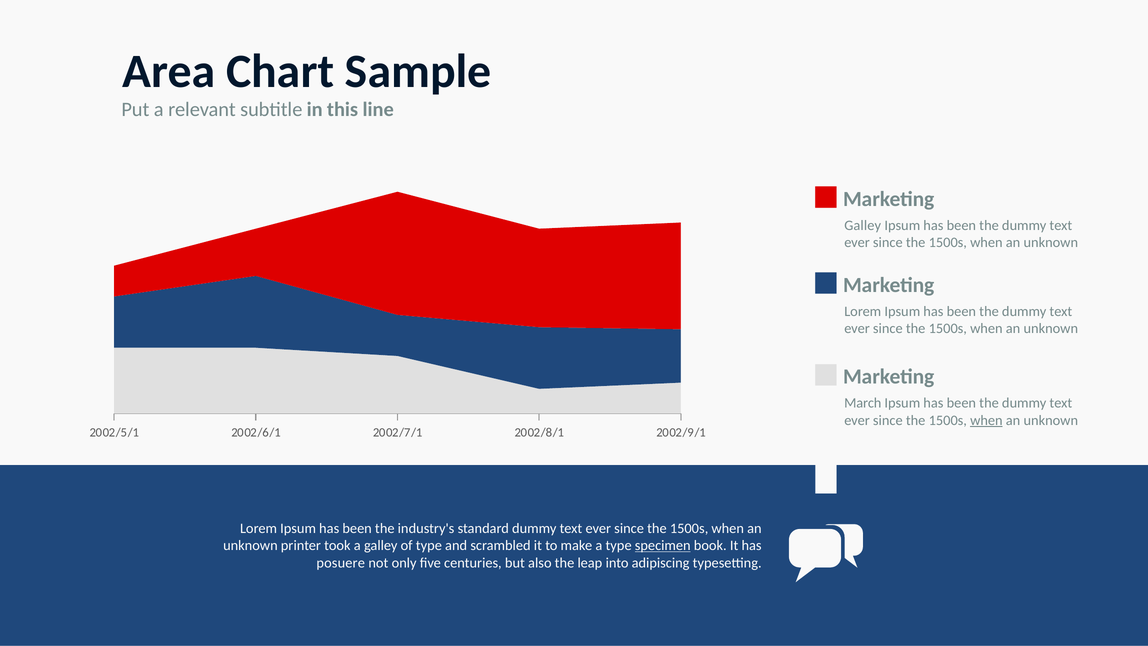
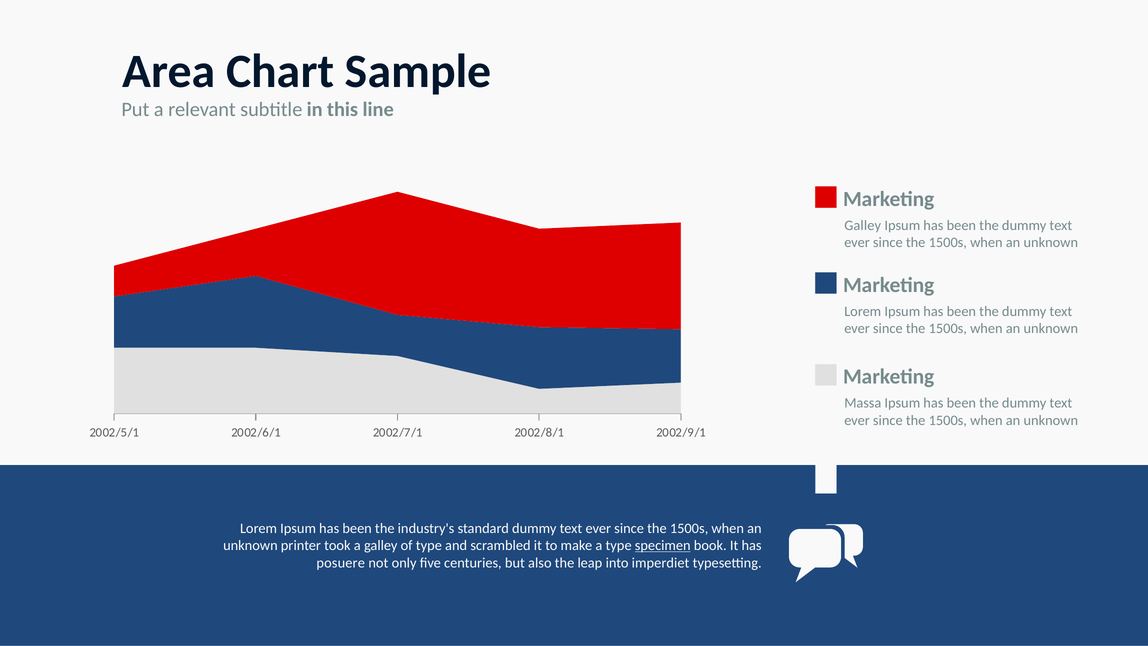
March: March -> Massa (863, 403)
when underline: present -> none (986, 420)
adipiscing: adipiscing -> imperdiet (661, 563)
